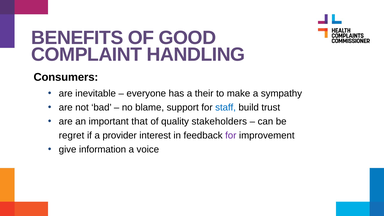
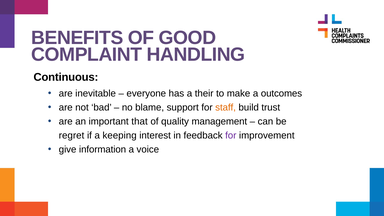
Consumers: Consumers -> Continuous (66, 77)
sympathy: sympathy -> outcomes (282, 94)
staff colour: blue -> orange (226, 108)
stakeholders: stakeholders -> management (219, 122)
provider: provider -> keeping (120, 136)
